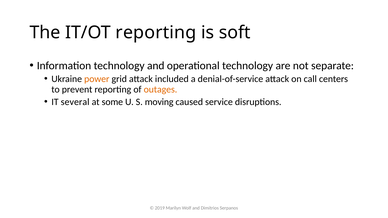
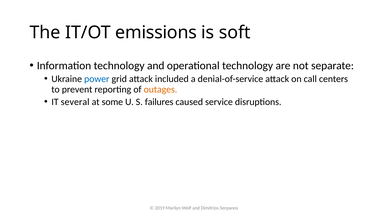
IT/OT reporting: reporting -> emissions (156, 33)
power colour: orange -> blue (97, 79)
moving: moving -> failures (159, 102)
